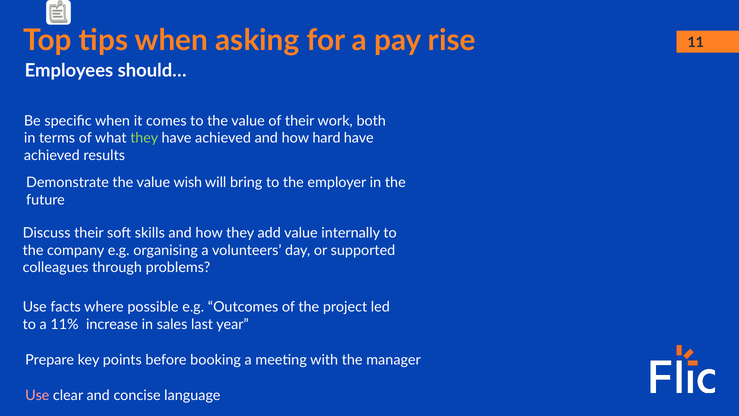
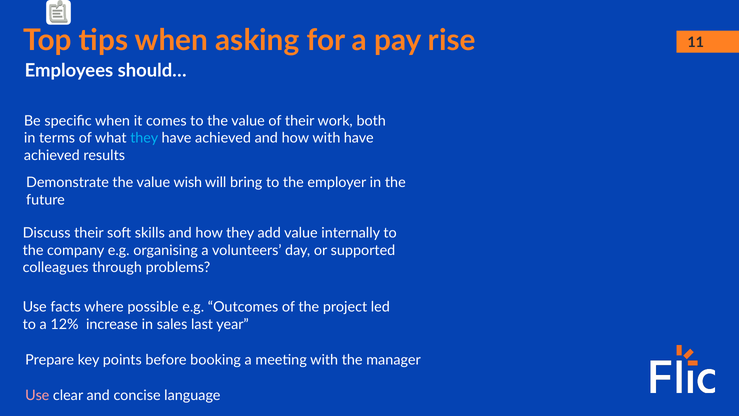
they colour: light green -> light blue (144, 138)
how hard: hard -> with (326, 138)
11%: 11% -> 12% (65, 324)
